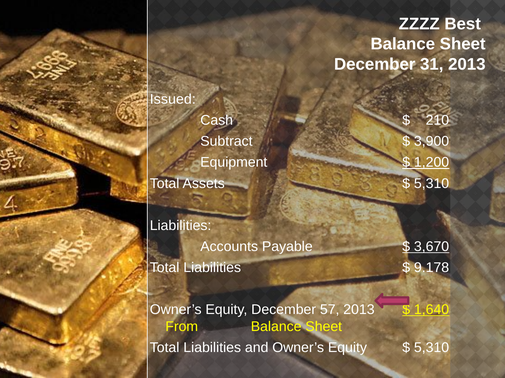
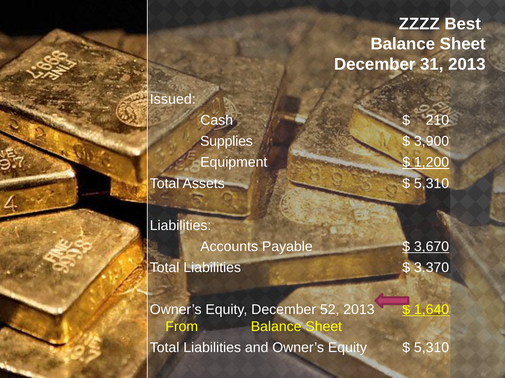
Subtract: Subtract -> Supplies (227, 142)
9.178: 9.178 -> 3.370 (432, 268)
57: 57 -> 52 (330, 310)
